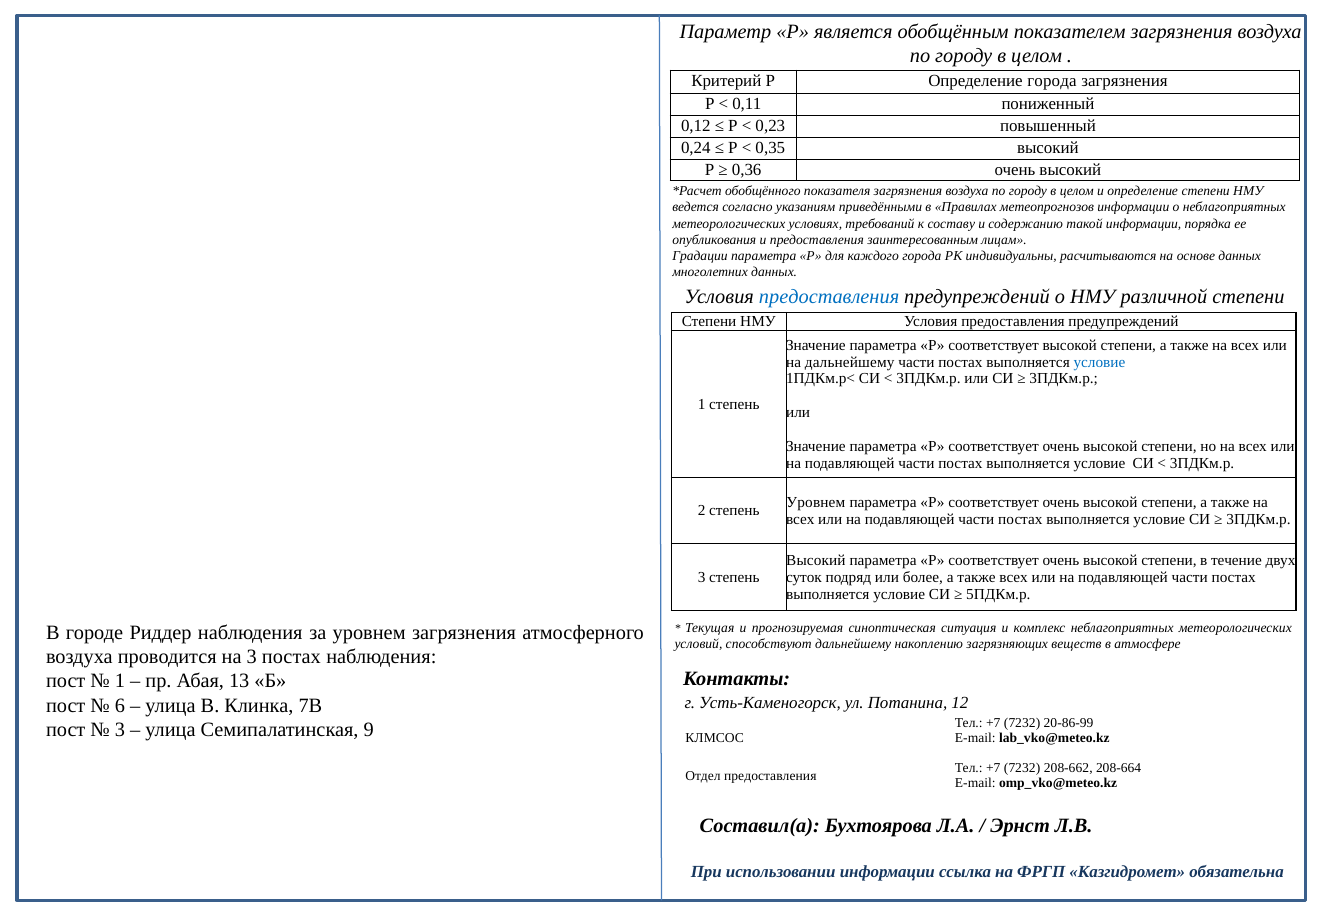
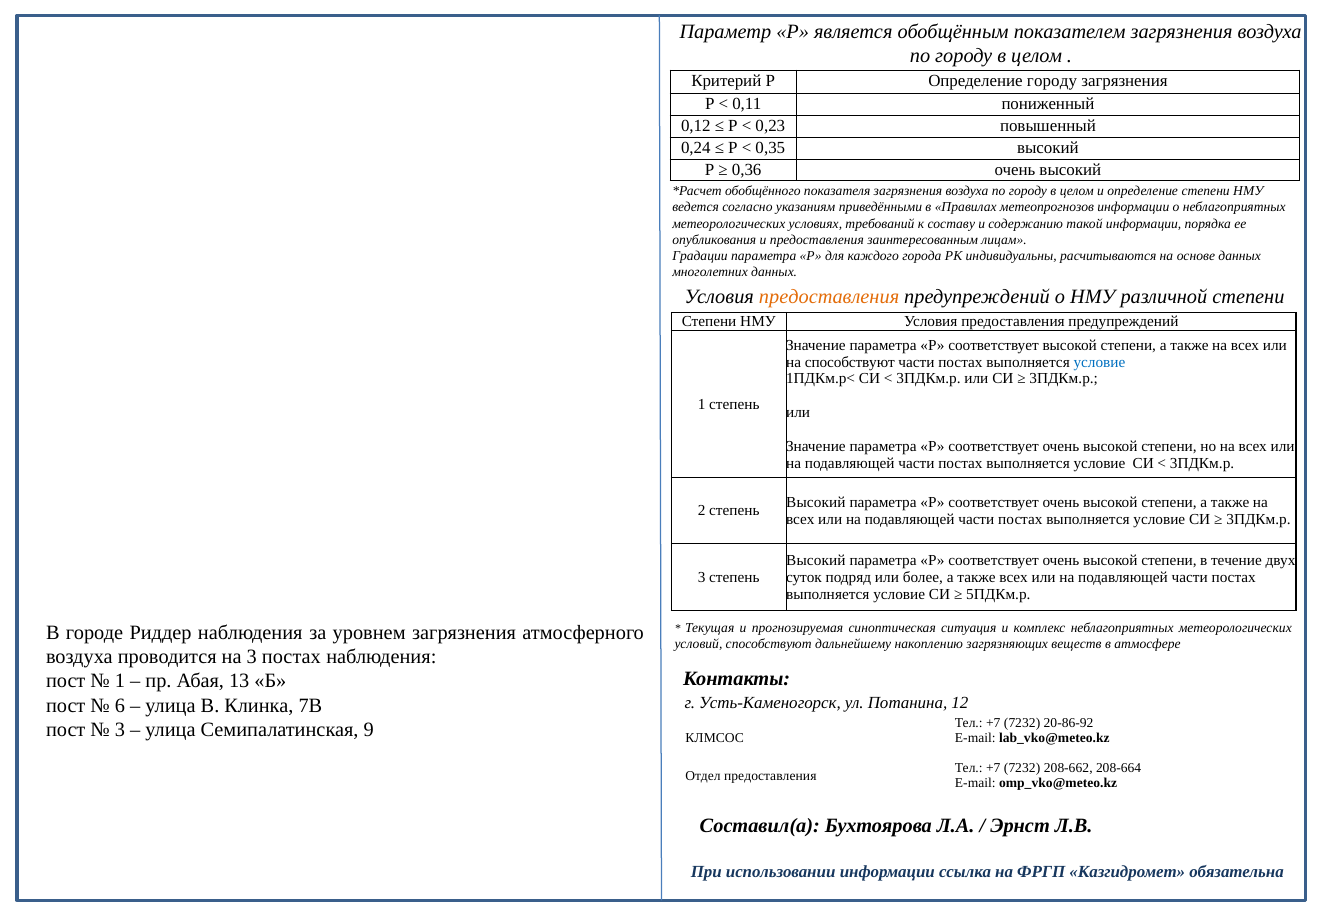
Определение города: города -> городу (1052, 81)
предоставления colour: blue -> orange (829, 296)
на дальнейшему: дальнейшему -> способствуют (850, 362)
Уровнем: Уровнем -> Высокий (816, 502)
20-86-99: 20-86-99 -> 20-86-92 (1069, 723)
